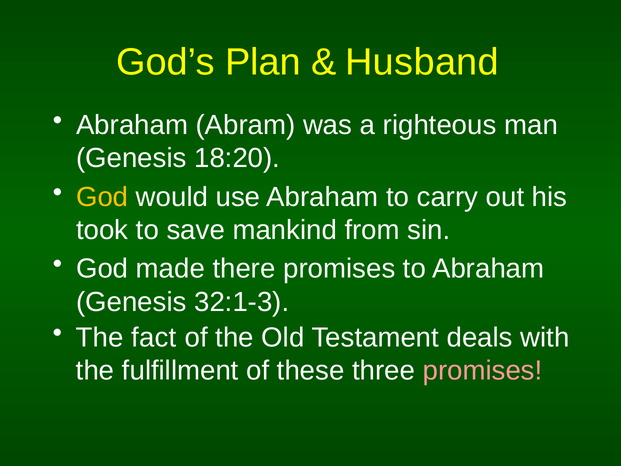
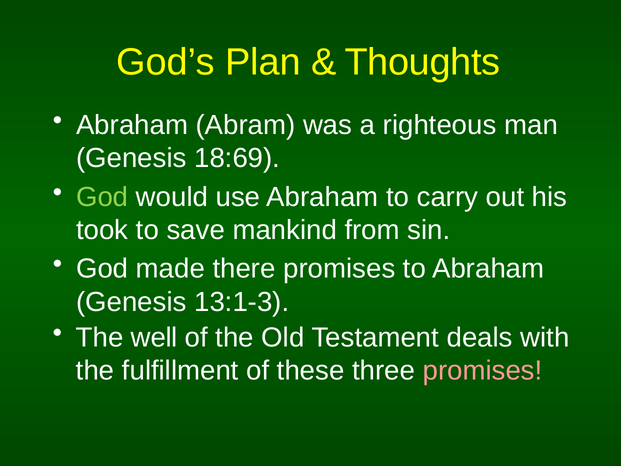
Husband: Husband -> Thoughts (422, 62)
18:20: 18:20 -> 18:69 (237, 158)
God colour: yellow -> light green (102, 197)
32:1-3: 32:1-3 -> 13:1-3 (242, 302)
fact: fact -> well (154, 337)
